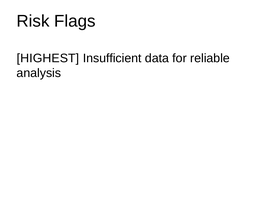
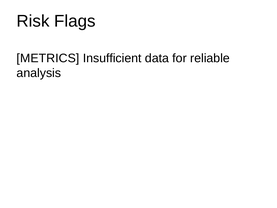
HIGHEST: HIGHEST -> METRICS (48, 58)
